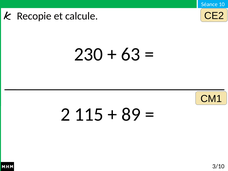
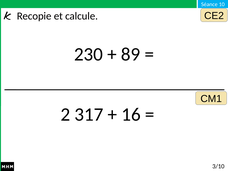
63: 63 -> 89 (131, 54)
115: 115 -> 317 (89, 114)
89: 89 -> 16 (131, 114)
